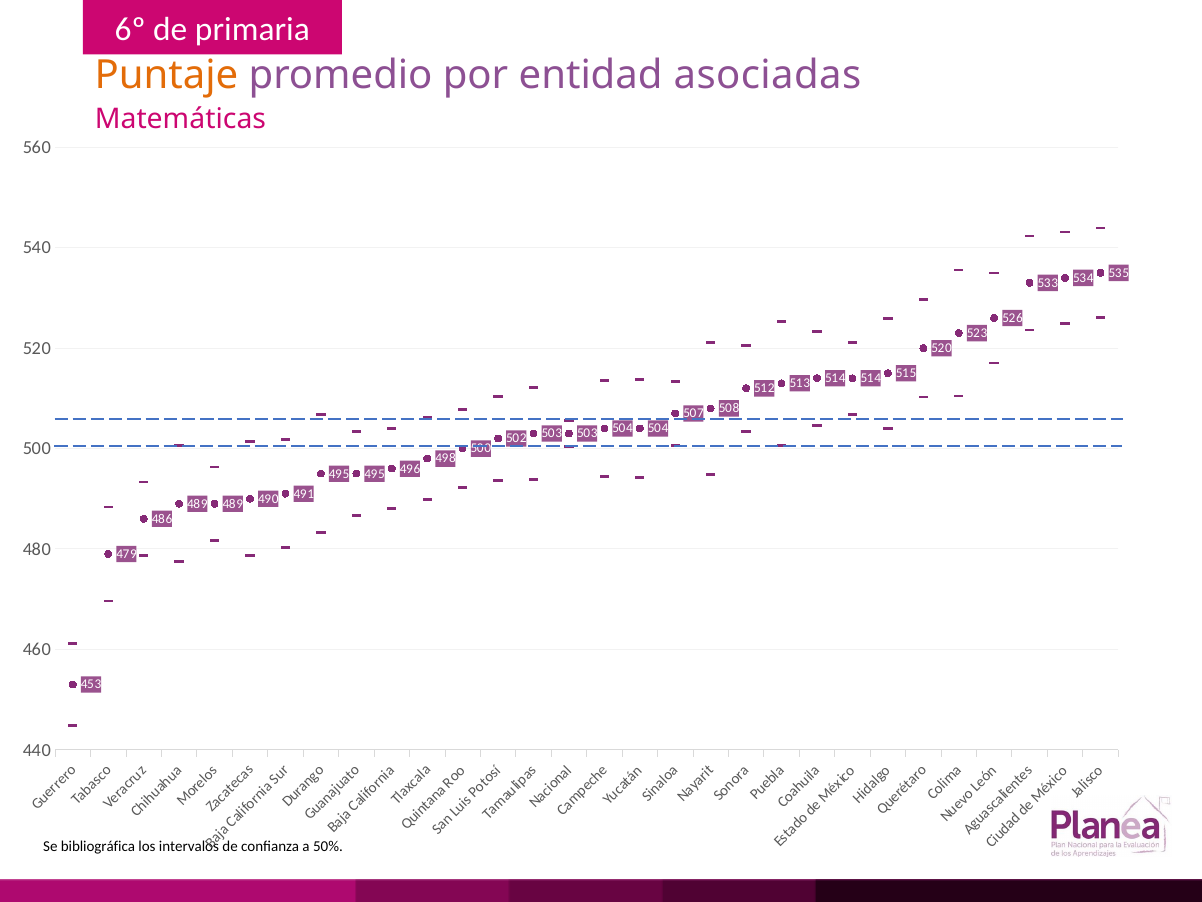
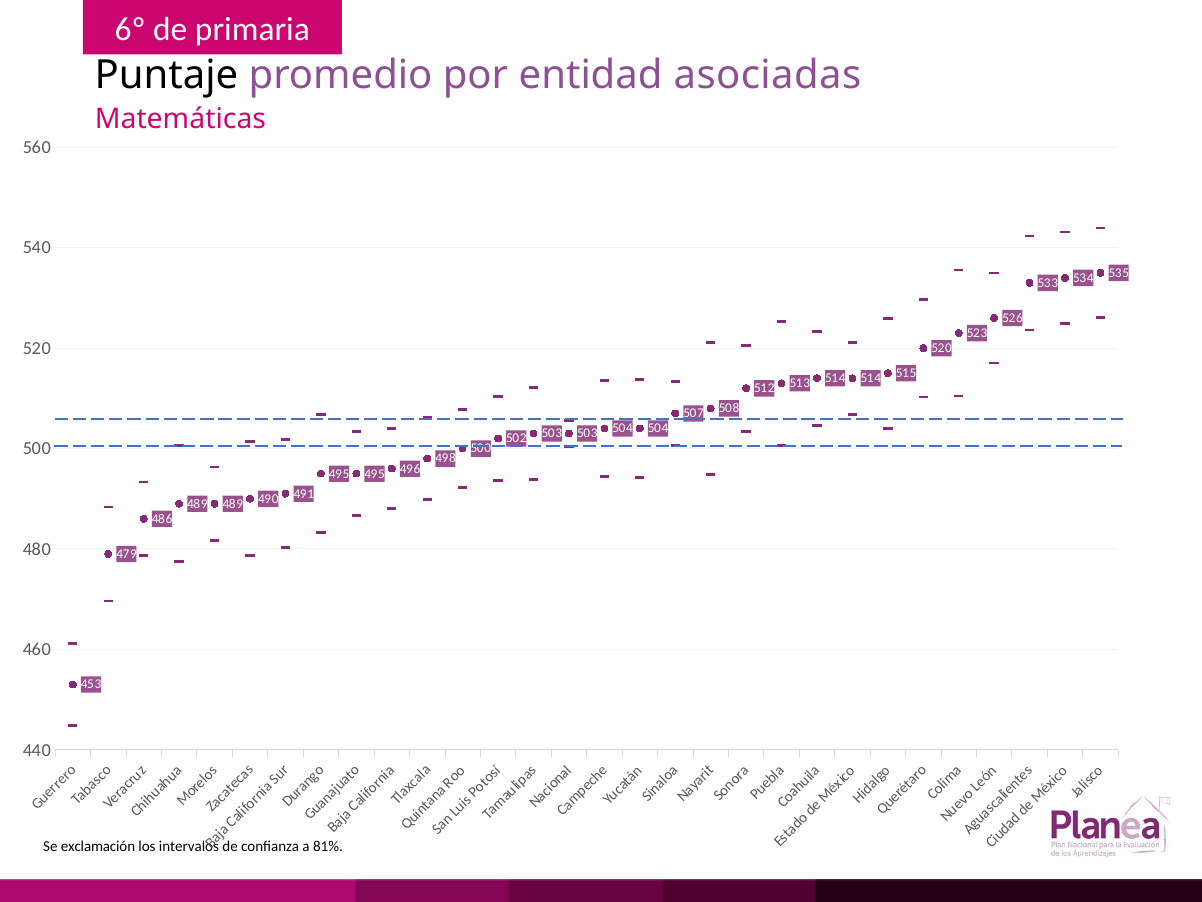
Puntaje colour: orange -> black (166, 75)
bibliográfica: bibliográfica -> exclamación (98, 846)
50%: 50% -> 81% (328, 846)
